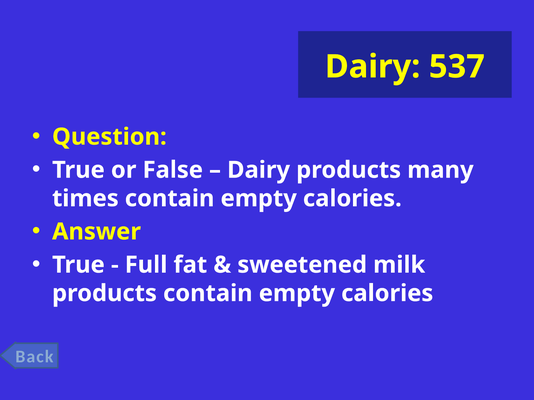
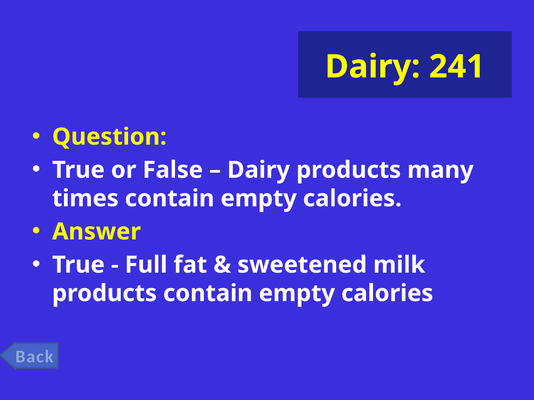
537: 537 -> 241 (457, 67)
